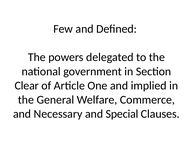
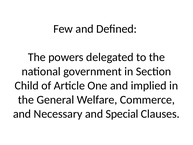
Clear: Clear -> Child (27, 85)
